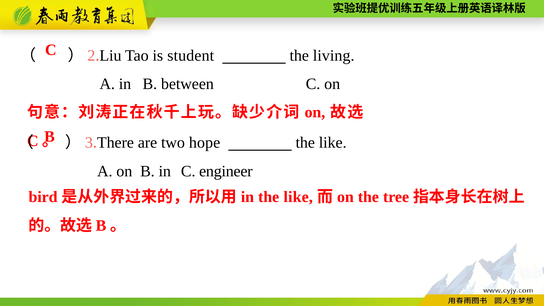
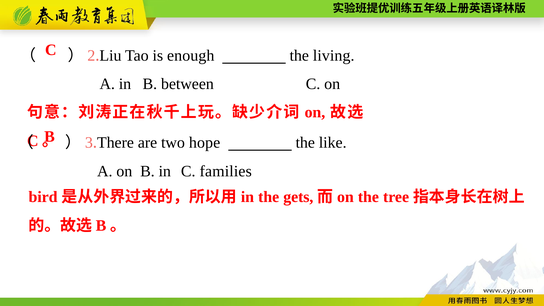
student: student -> enough (191, 56)
engineer: engineer -> families (226, 171)
in the like: like -> gets (298, 197)
